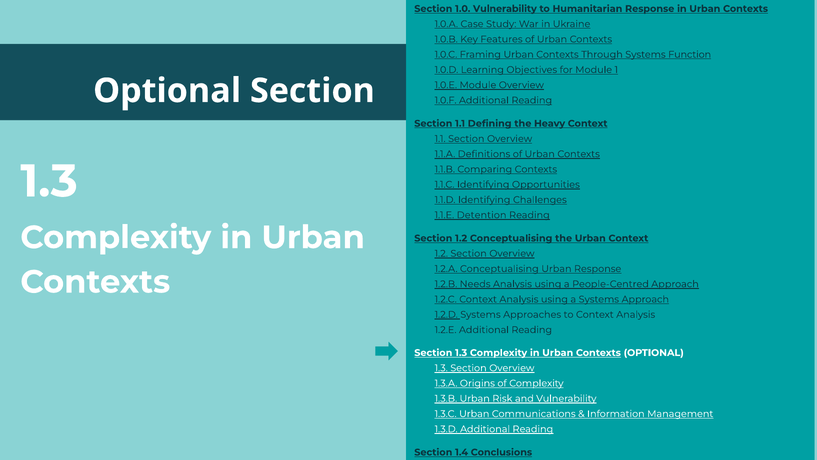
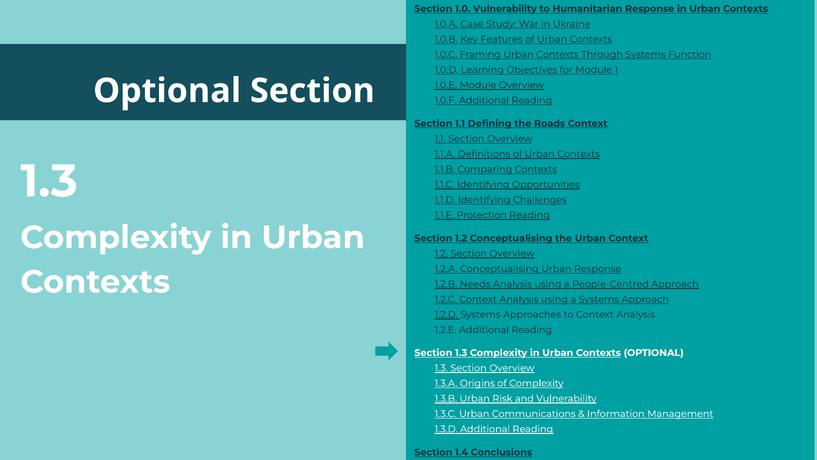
Heavy: Heavy -> Roads (550, 123)
Detention: Detention -> Protection (482, 215)
